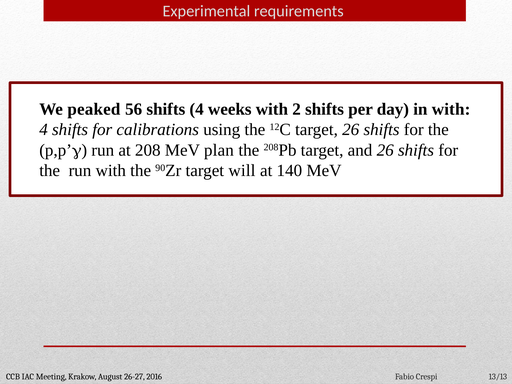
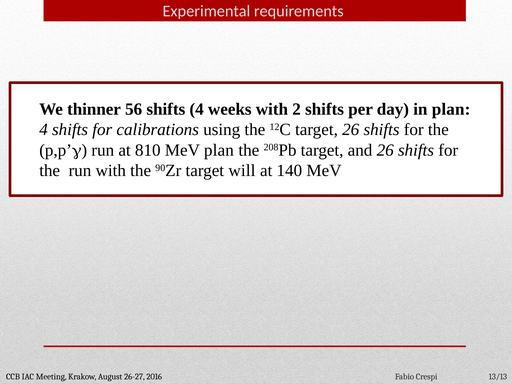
peaked: peaked -> thinner (94, 109)
in with: with -> plan (451, 109)
208: 208 -> 810 (148, 150)
